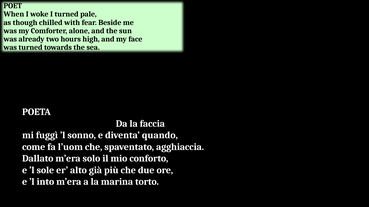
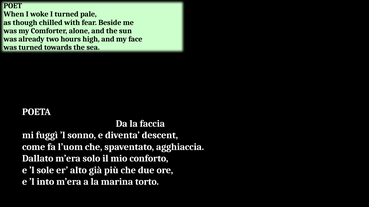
quando: quando -> descent (160, 136)
